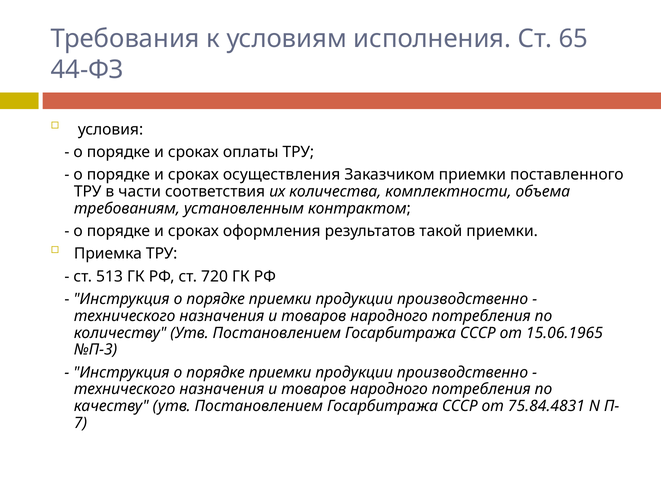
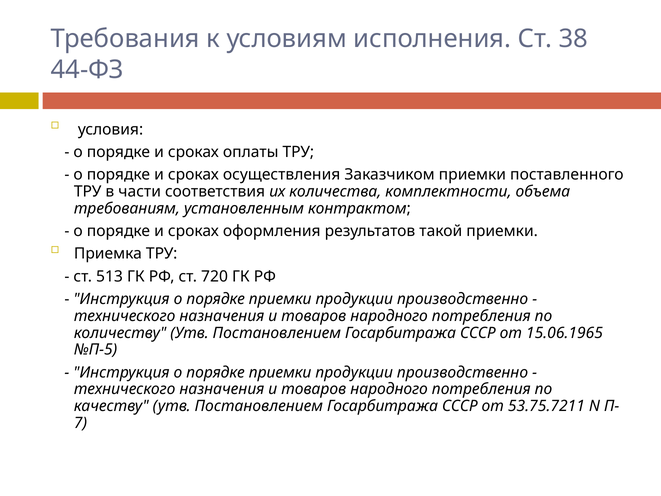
65: 65 -> 38 (573, 39)
№П-3: №П-3 -> №П-5 (96, 350)
75.84.4831: 75.84.4831 -> 53.75.7211 (546, 406)
